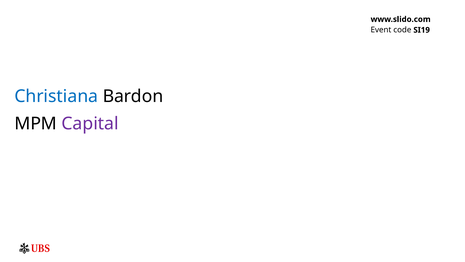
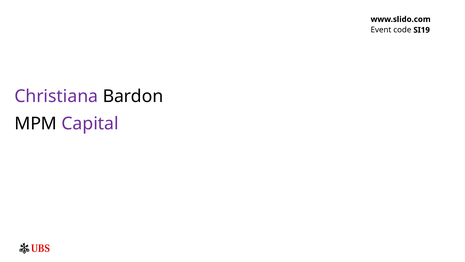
Christiana colour: blue -> purple (56, 96)
